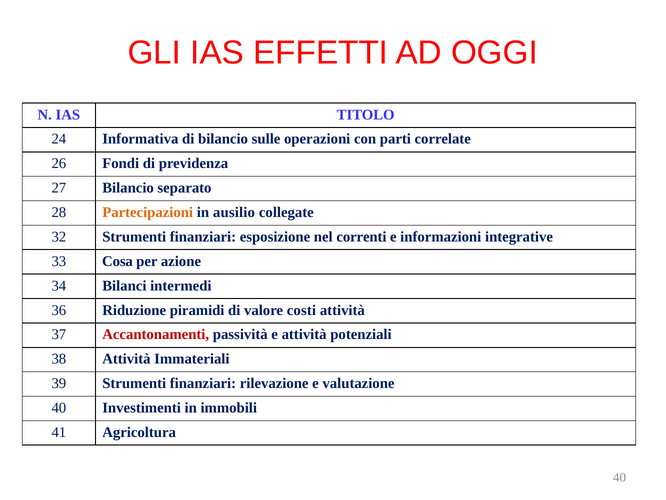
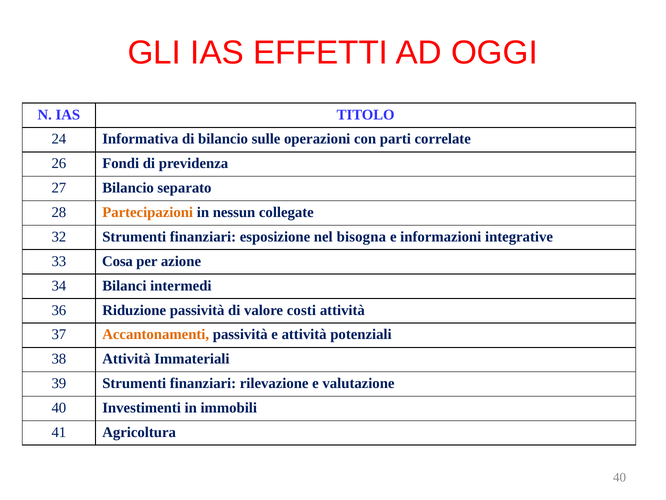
ausilio: ausilio -> nessun (234, 212)
correnti: correnti -> bisogna (361, 237)
Riduzione piramidi: piramidi -> passività (197, 310)
Accantonamenti colour: red -> orange (156, 334)
